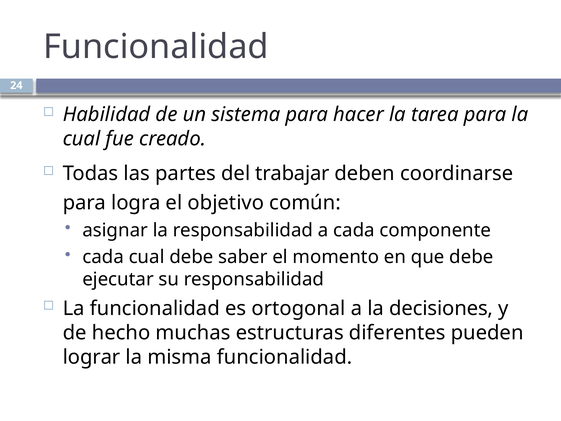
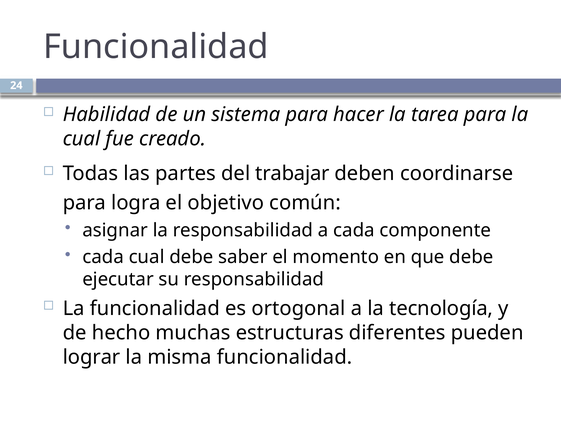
decisiones: decisiones -> tecnología (441, 308)
